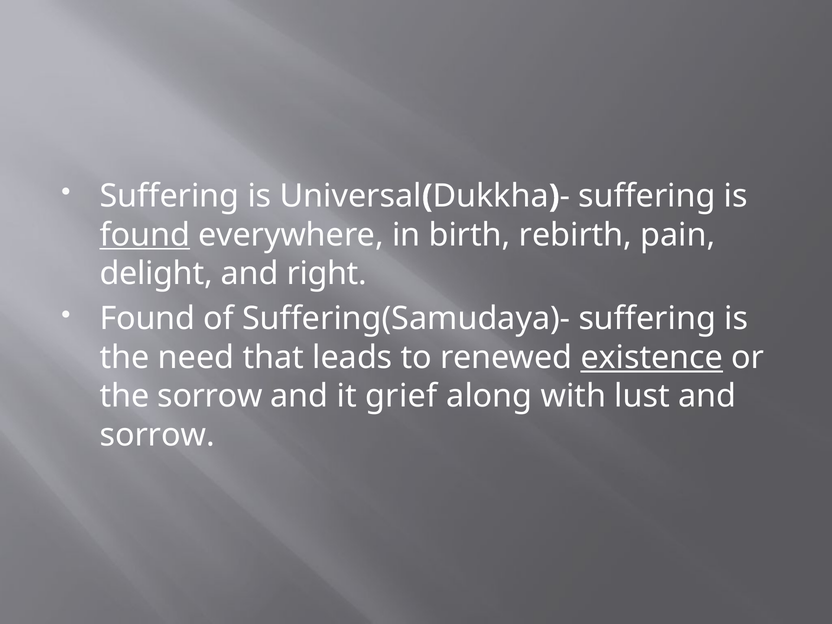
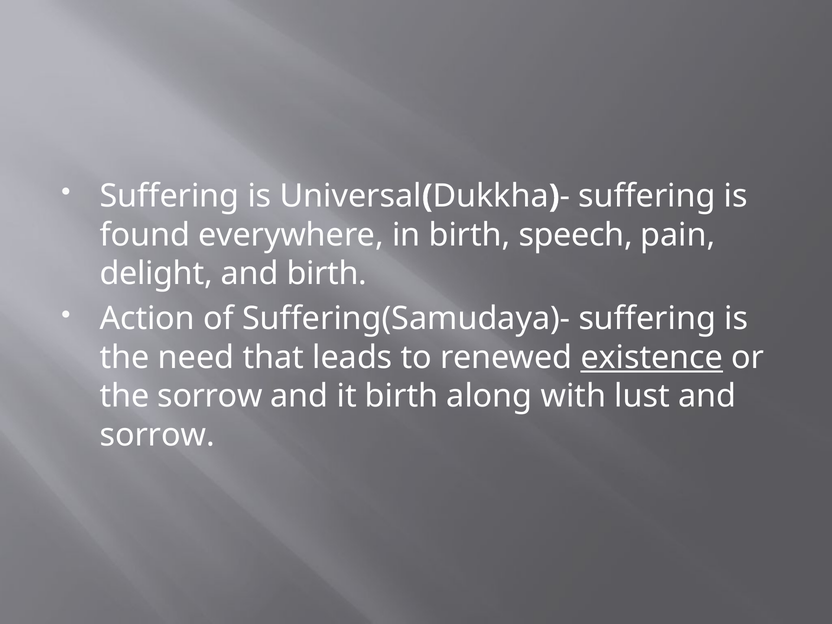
found underline: present -> none (145, 235)
rebirth: rebirth -> speech (576, 235)
and right: right -> birth (327, 274)
Found: Found -> Action (147, 319)
it grief: grief -> birth (402, 396)
